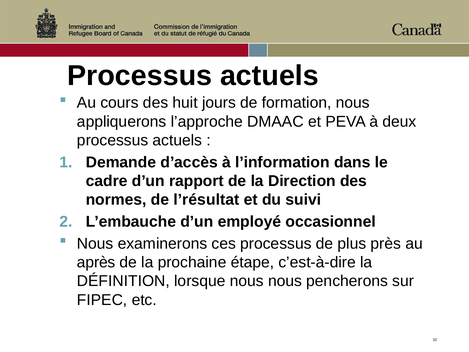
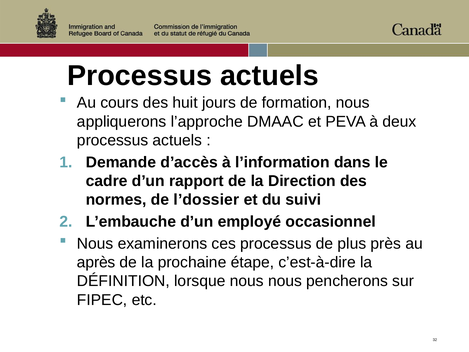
l’résultat: l’résultat -> l’dossier (206, 200)
